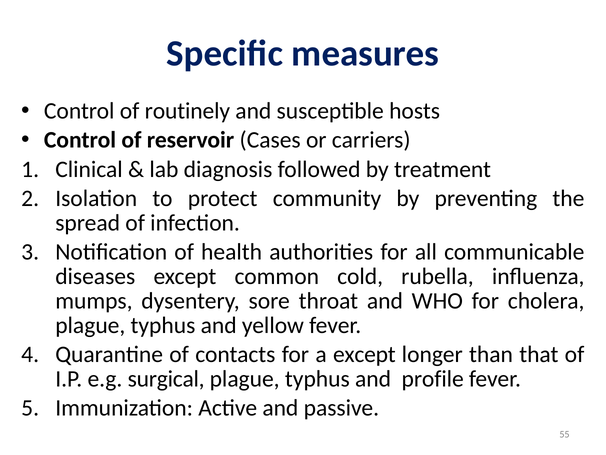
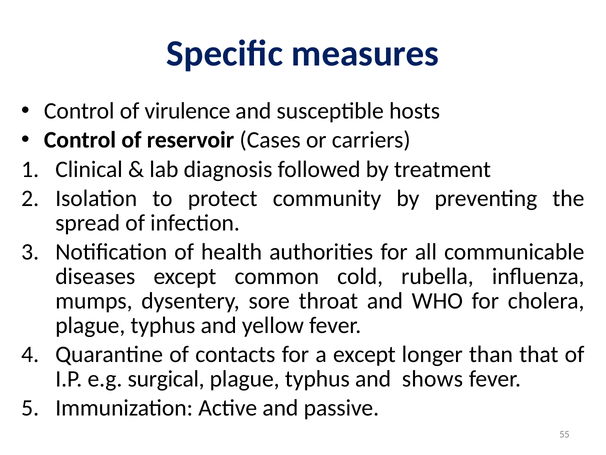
routinely: routinely -> virulence (187, 111)
profile: profile -> shows (432, 379)
